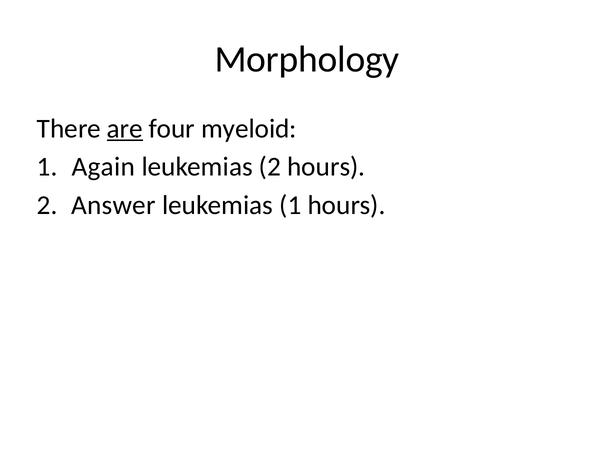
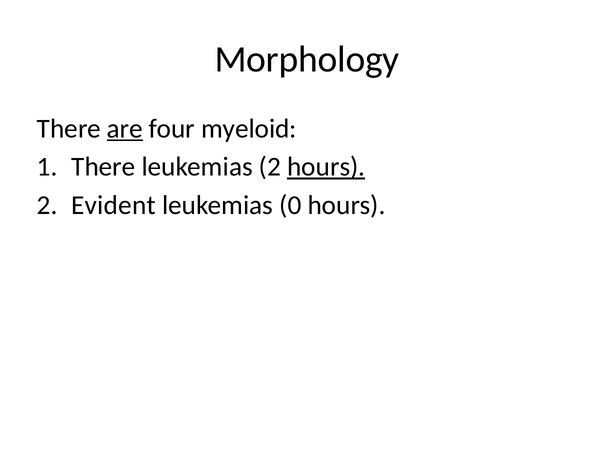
Again: Again -> There (103, 167)
hours underline: none -> present (326, 167)
Answer: Answer -> Evident (114, 205)
leukemias 1: 1 -> 0 (290, 205)
